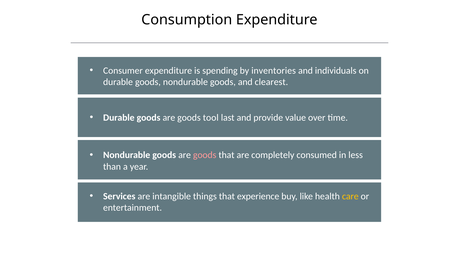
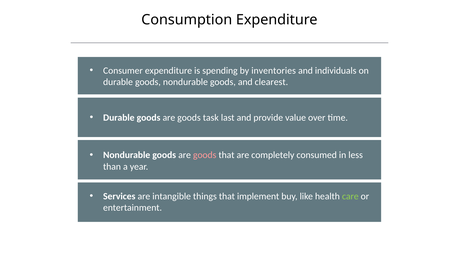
tool: tool -> task (211, 118)
experience: experience -> implement (258, 196)
care colour: yellow -> light green (350, 196)
